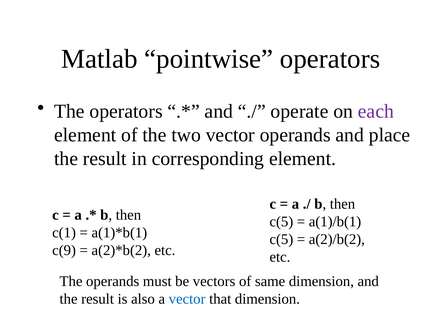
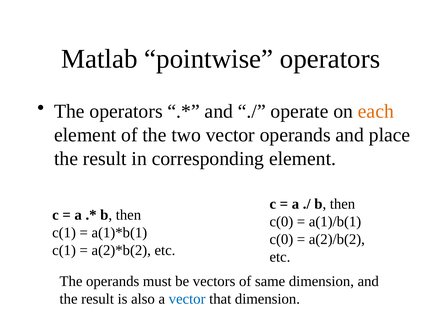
each colour: purple -> orange (376, 111)
c(5: c(5 -> c(0 (281, 221)
c(5: c(5 -> c(0 (281, 239)
c(9: c(9 -> c(1 (64, 250)
